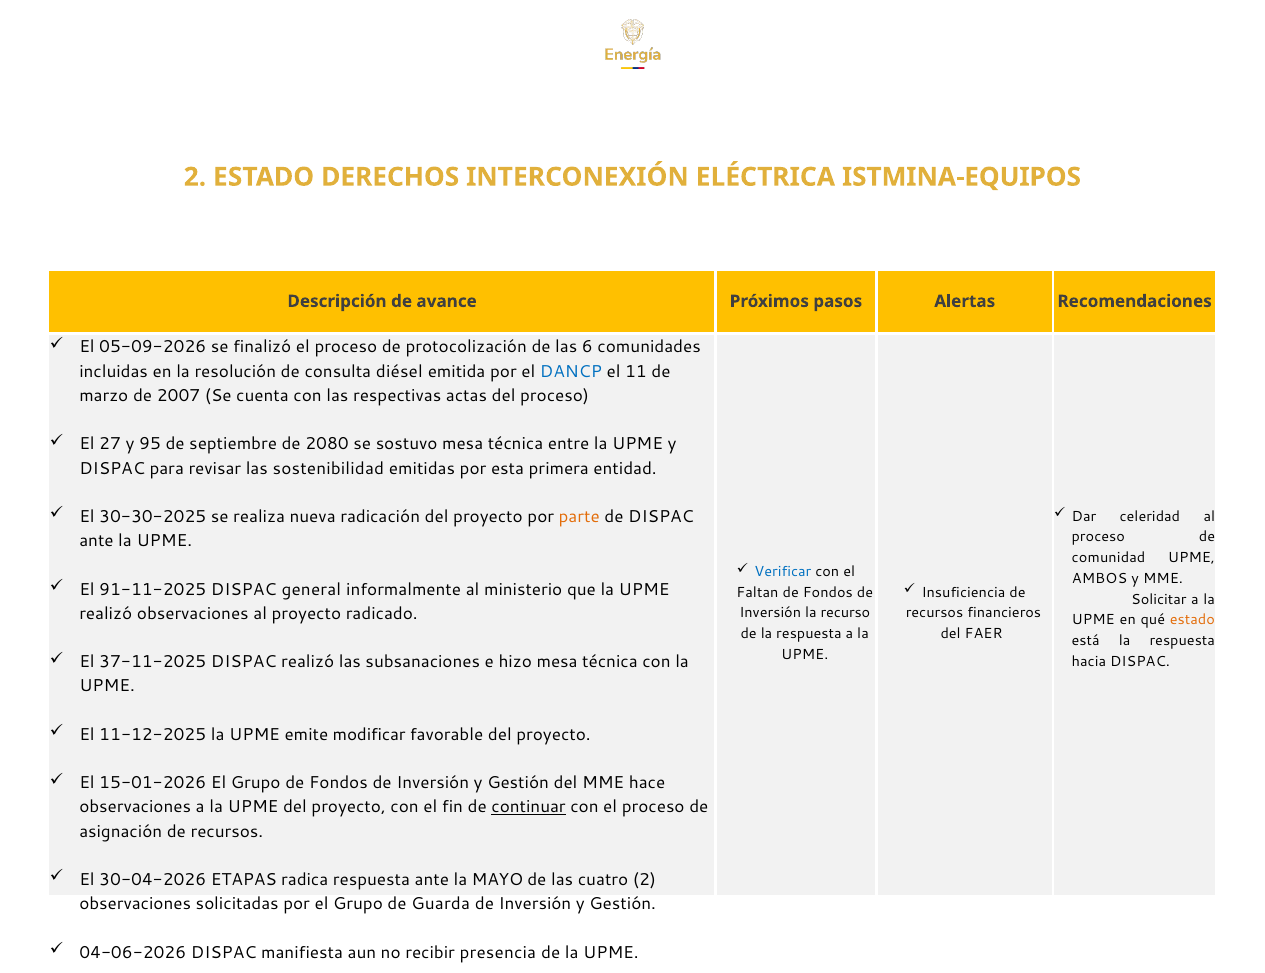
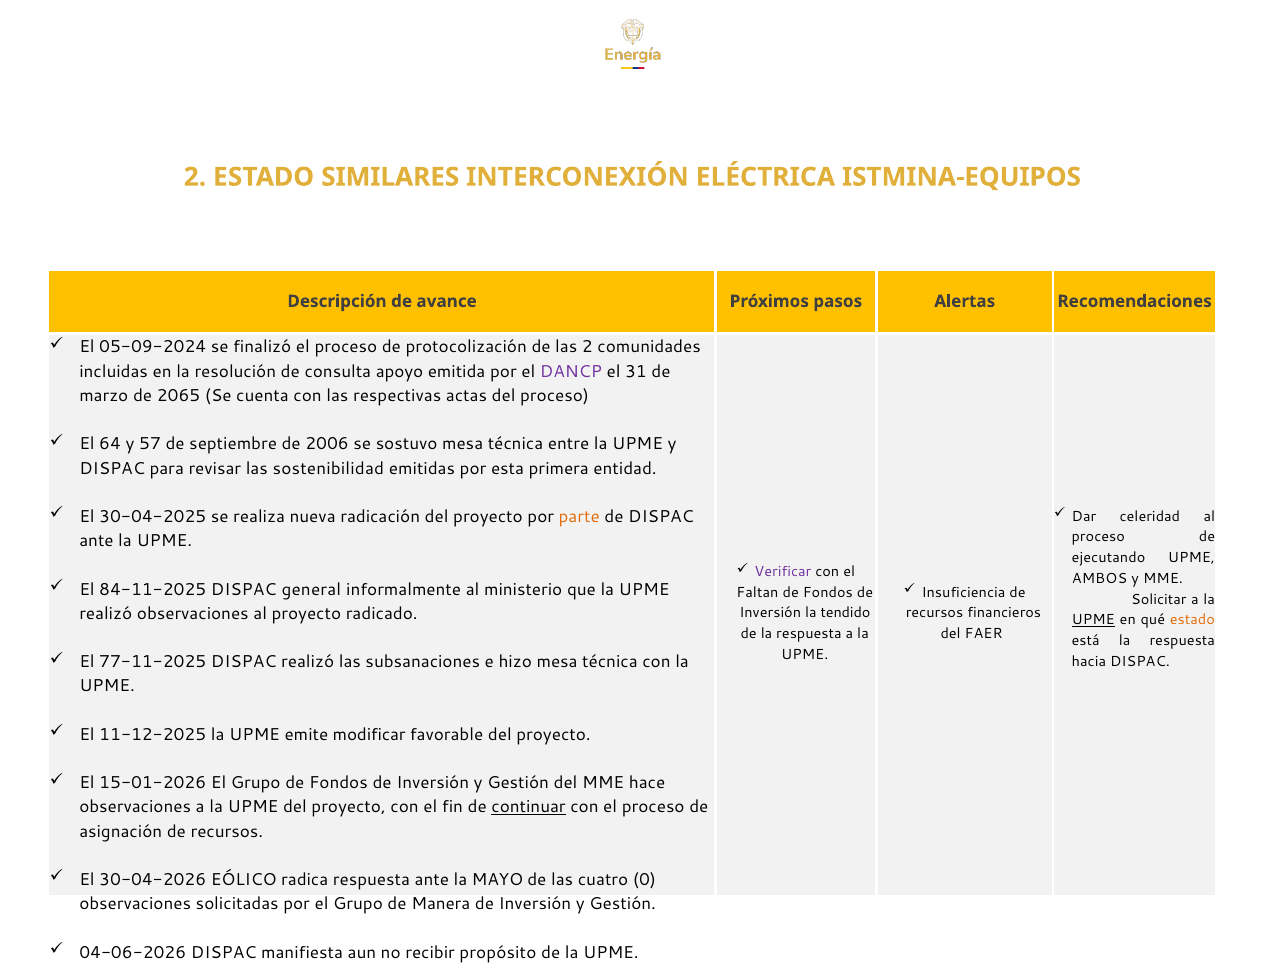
DERECHOS: DERECHOS -> SIMILARES (390, 177)
05-09-2026: 05-09-2026 -> 05-09-2024 (153, 347)
las 6: 6 -> 2 (587, 347)
diésel: diésel -> apoyo (400, 372)
DANCP colour: blue -> purple (571, 372)
11: 11 -> 31 (636, 372)
2007: 2007 -> 2065 (179, 396)
27: 27 -> 64 (110, 444)
95: 95 -> 57 (150, 444)
2080: 2080 -> 2006 (327, 444)
30-30-2025: 30-30-2025 -> 30-04-2025 (153, 517)
comunidad: comunidad -> ejecutando (1109, 558)
Verificar colour: blue -> purple (783, 572)
91-11-2025: 91-11-2025 -> 84-11-2025 (153, 589)
recurso: recurso -> tendido (845, 613)
UPME underline: none -> present (1093, 620)
37-11-2025: 37-11-2025 -> 77-11-2025 (153, 662)
ETAPAS: ETAPAS -> EÓLICO (244, 880)
cuatro 2: 2 -> 0 (644, 880)
Guarda: Guarda -> Manera (441, 904)
presencia: presencia -> propósito (498, 952)
